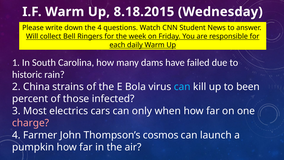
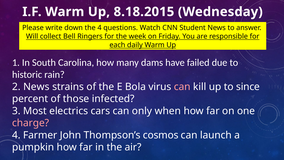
2 China: China -> News (36, 87)
can colour: light blue -> pink (182, 87)
been: been -> since (248, 87)
